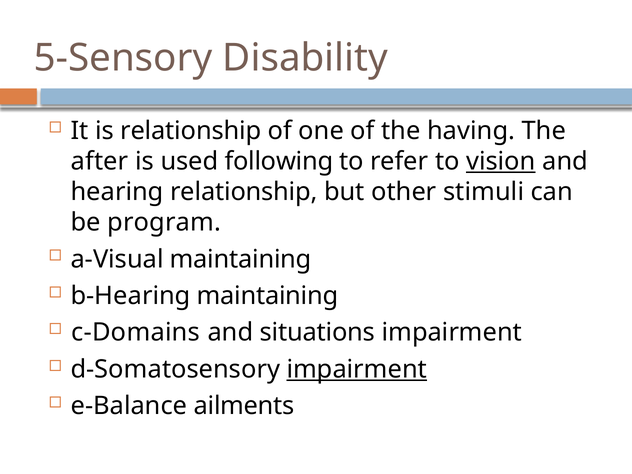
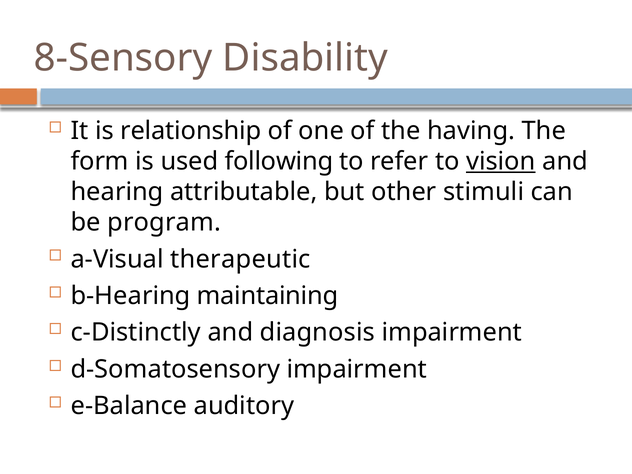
5-Sensory: 5-Sensory -> 8-Sensory (123, 58)
after: after -> form (100, 161)
hearing relationship: relationship -> attributable (244, 192)
a-Visual maintaining: maintaining -> therapeutic (240, 259)
c-Domains: c-Domains -> c-Distinctly (136, 333)
situations: situations -> diagnosis (317, 333)
impairment underline: present -> none (357, 369)
ailments: ailments -> auditory (244, 406)
